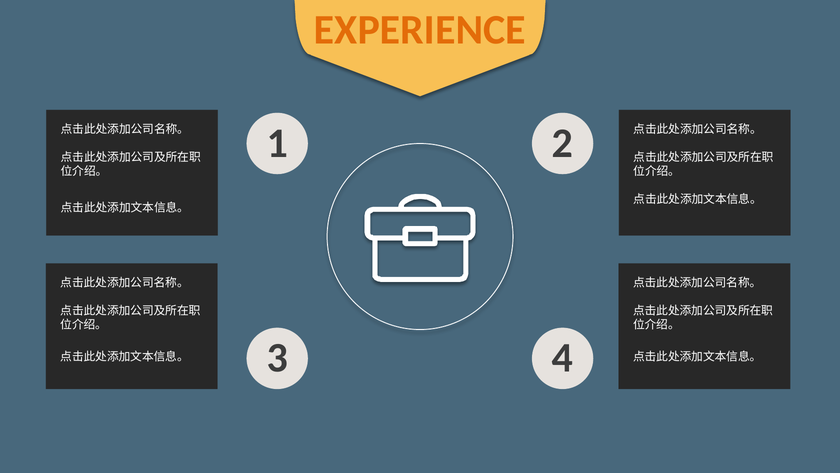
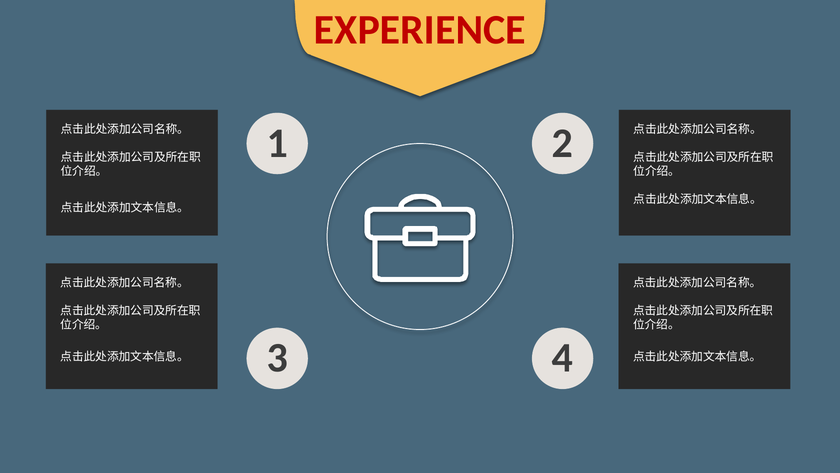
EXPERIENCE colour: orange -> red (420, 30)
